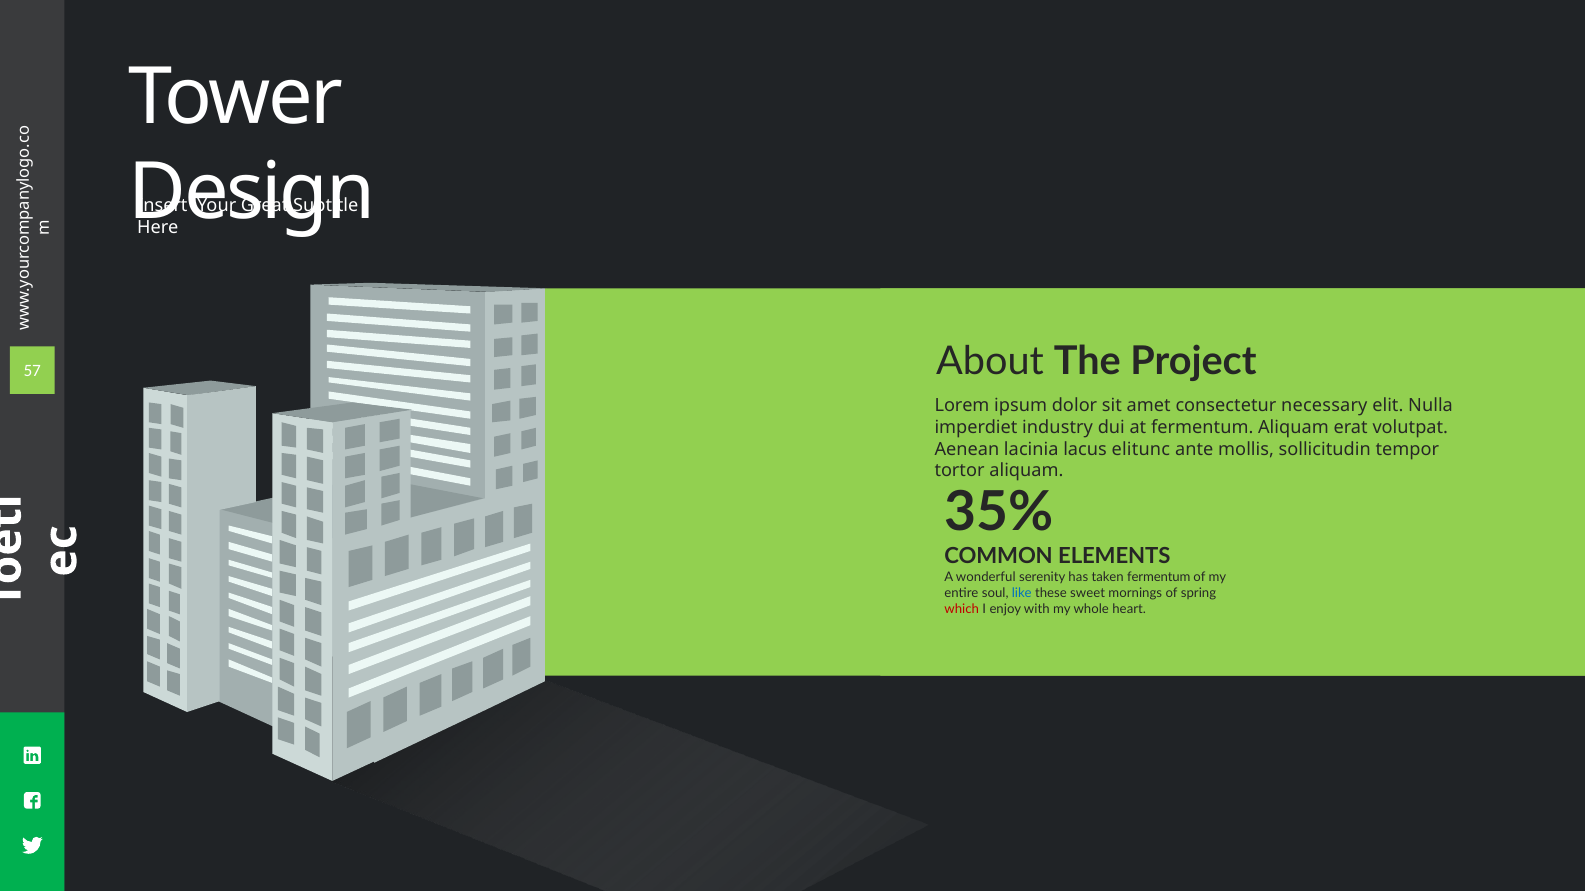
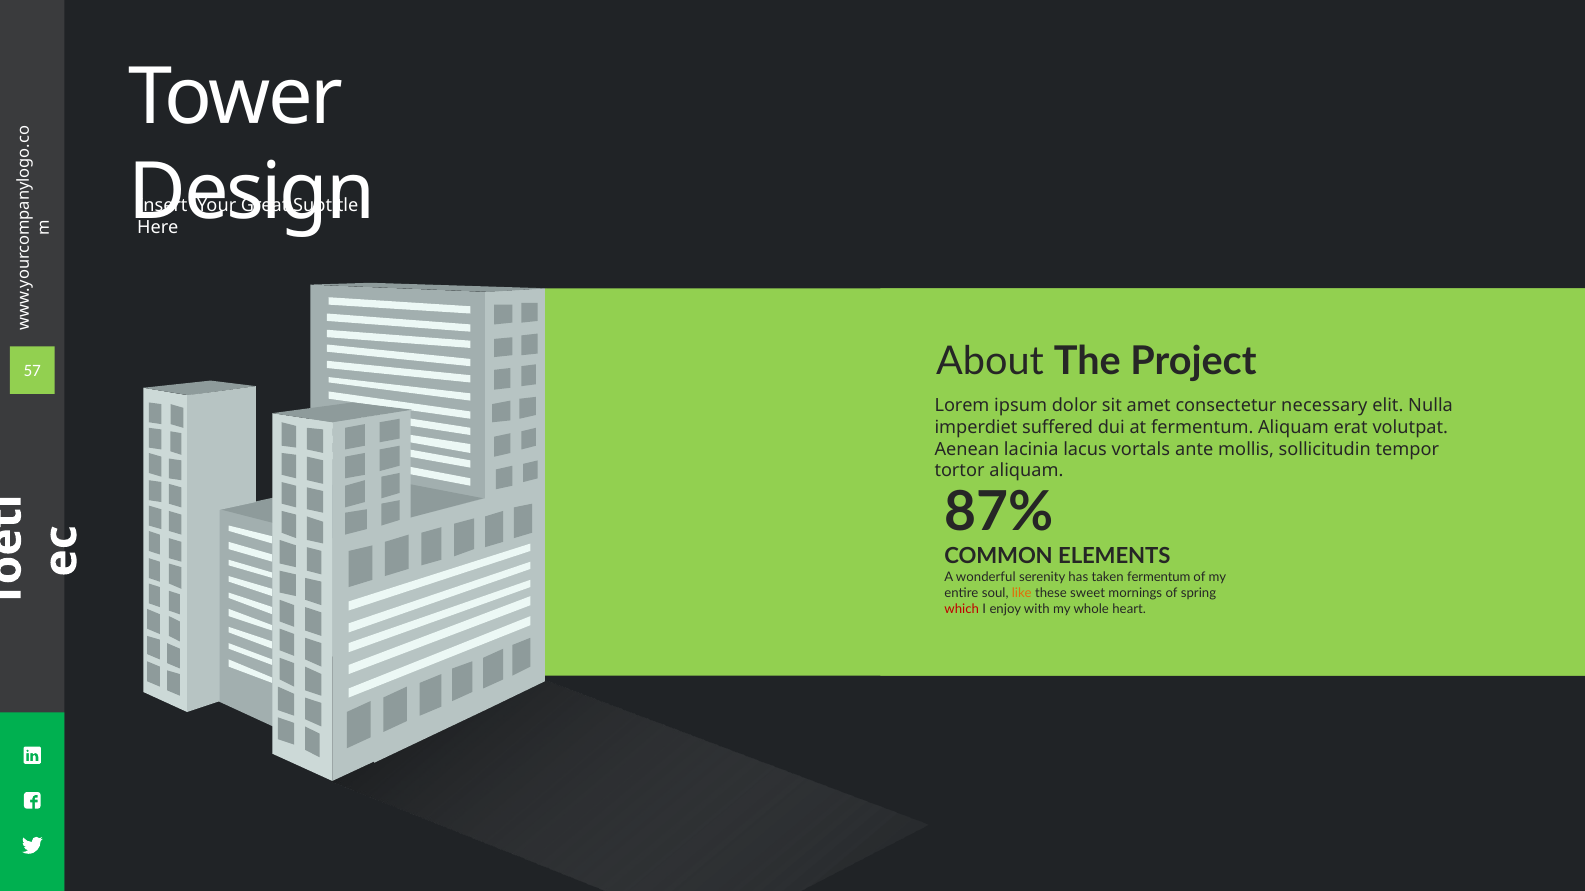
industry: industry -> suffered (1058, 428)
elitunc: elitunc -> vortals (1141, 449)
35%: 35% -> 87% (999, 513)
like colour: blue -> orange (1022, 594)
